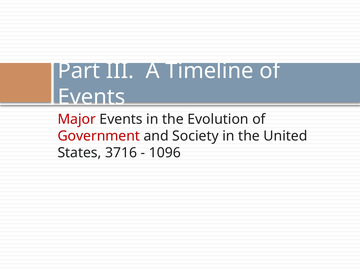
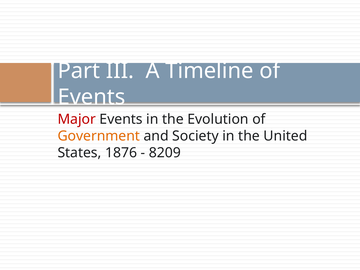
Government colour: red -> orange (99, 136)
3716: 3716 -> 1876 (121, 153)
1096: 1096 -> 8209 (165, 153)
